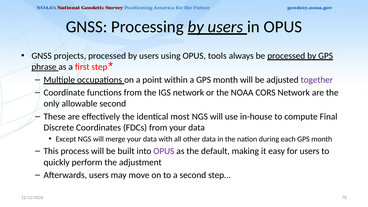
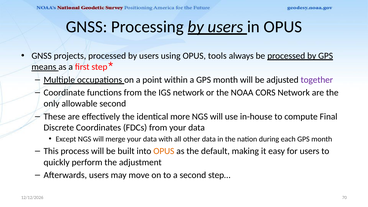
phrase: phrase -> means (44, 67)
most: most -> more (180, 117)
OPUS colour: purple -> orange (164, 151)
